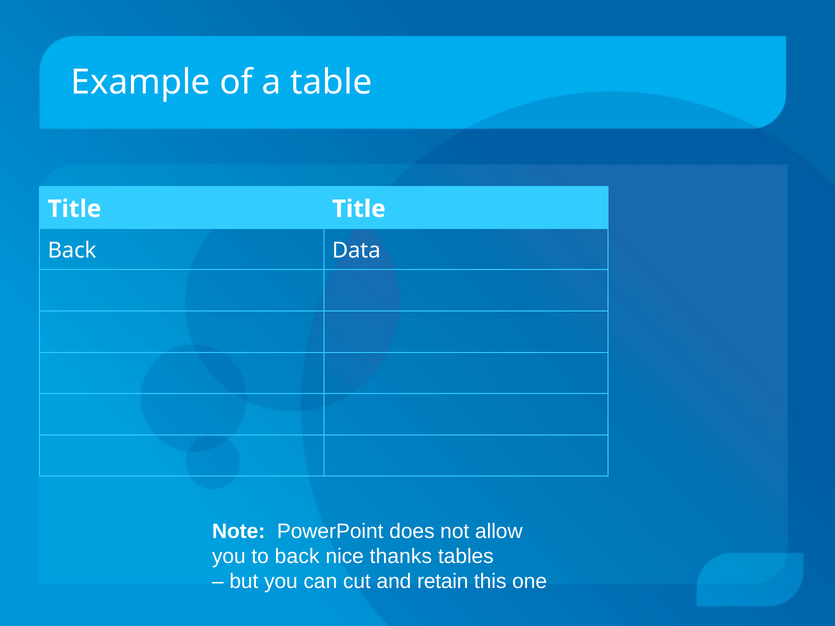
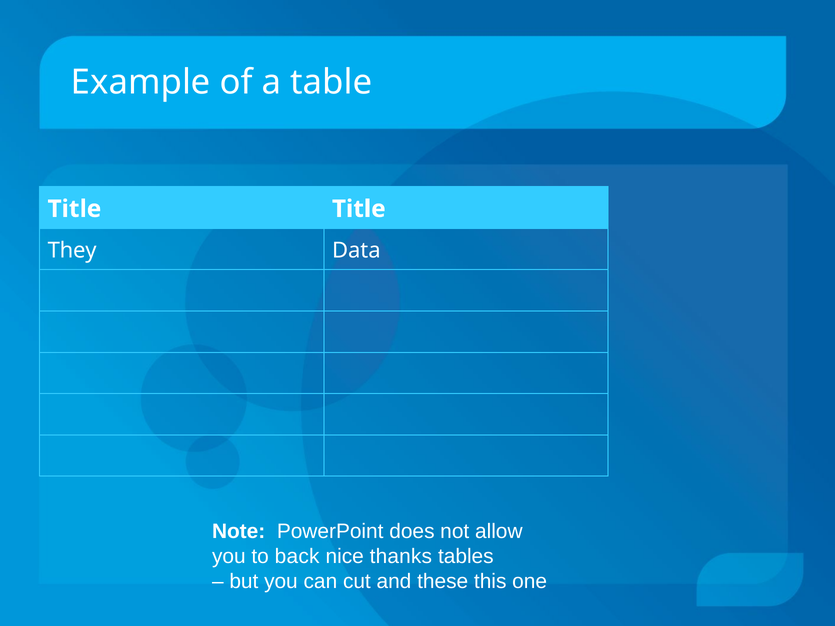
Back: Back -> They (72, 250)
retain: retain -> these (443, 582)
